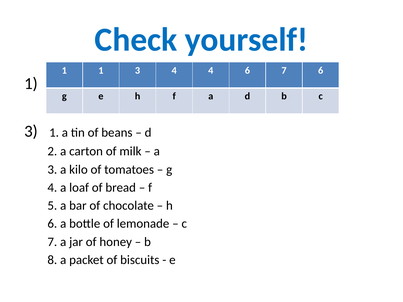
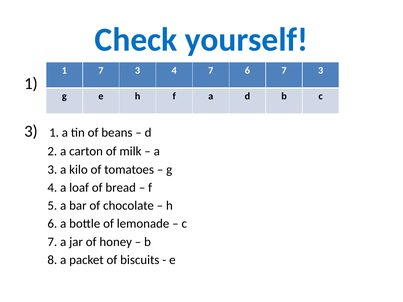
1 1: 1 -> 7 (101, 71)
4 4: 4 -> 7 (211, 71)
6 7 6: 6 -> 3 (321, 71)
